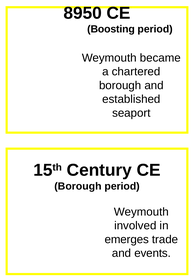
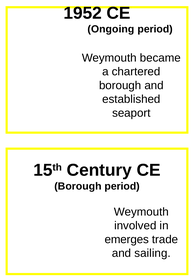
8950: 8950 -> 1952 (83, 13)
Boosting: Boosting -> Ongoing (111, 29)
events: events -> sailing (152, 253)
